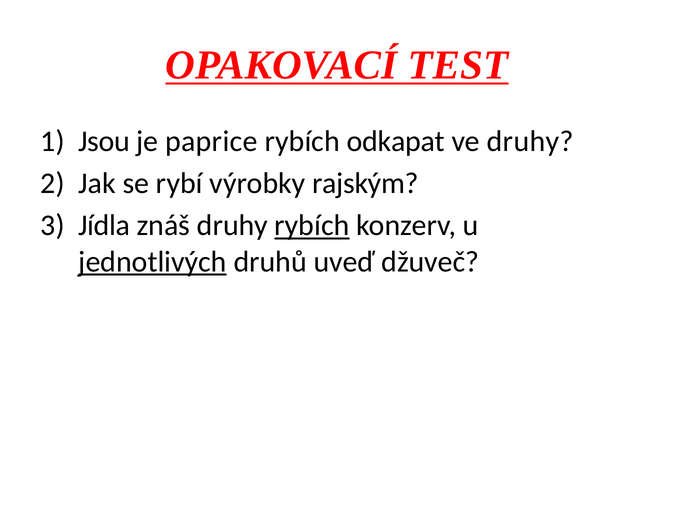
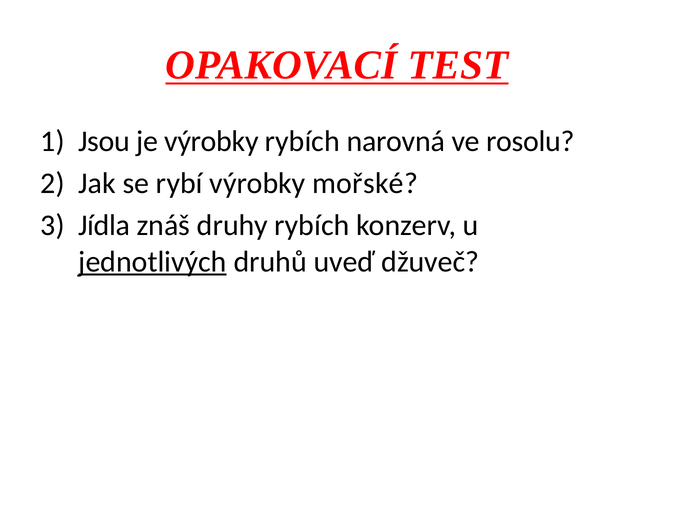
je paprice: paprice -> výrobky (212, 141)
odkapat: odkapat -> narovná (396, 141)
ve druhy: druhy -> rosolu (530, 141)
rajským: rajským -> mořské (365, 183)
rybích underline: present -> none (312, 225)
